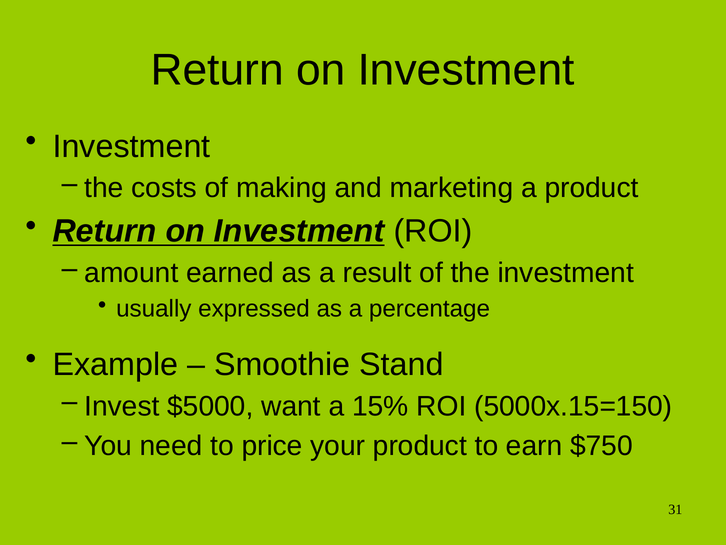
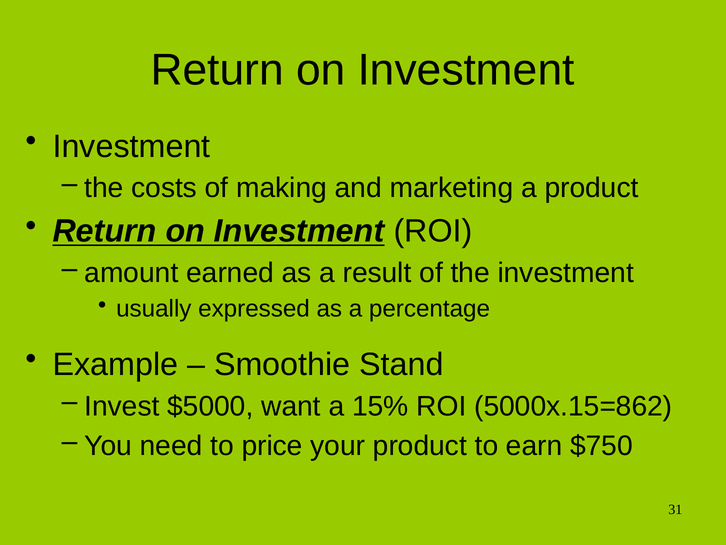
5000x.15=150: 5000x.15=150 -> 5000x.15=862 (573, 406)
